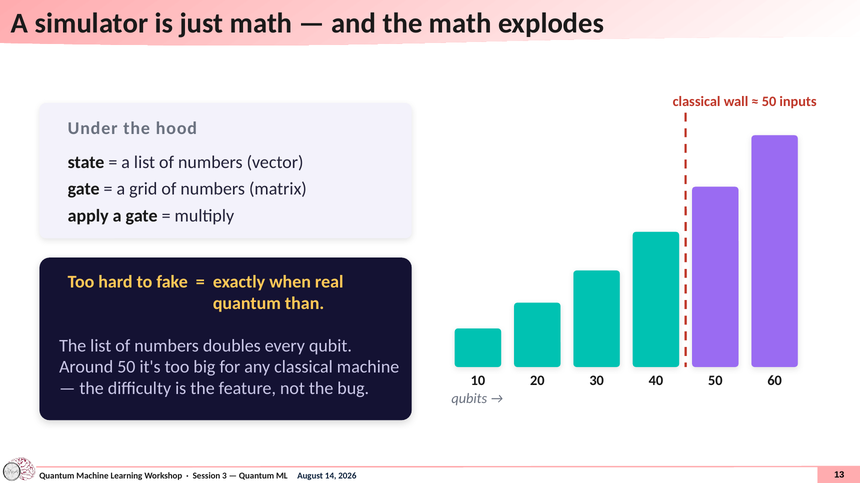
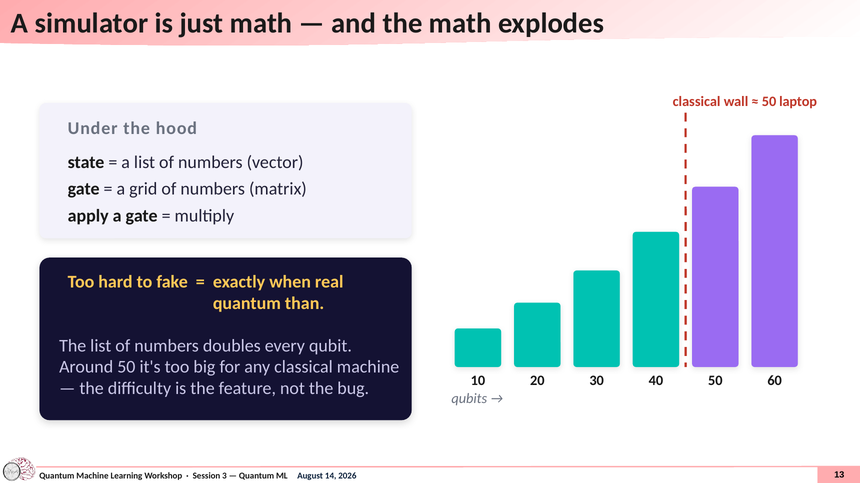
inputs: inputs -> laptop (798, 102)
